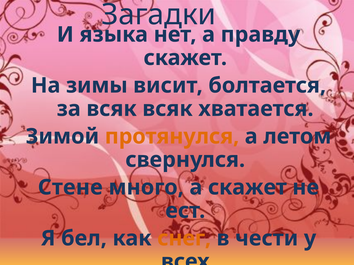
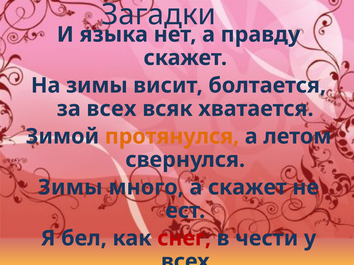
за всяк: всяк -> всех (111, 109)
Стене: Стене -> Зимы (70, 188)
снег colour: orange -> red (184, 239)
